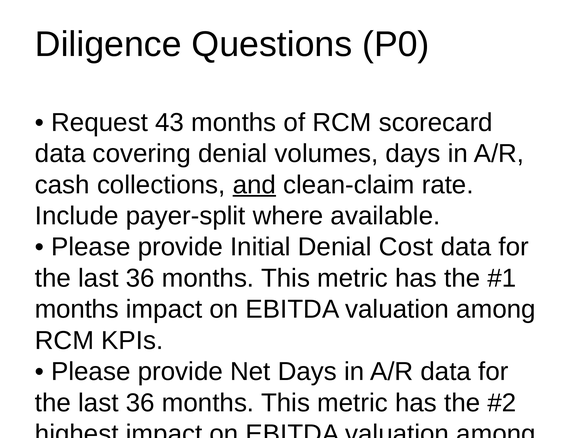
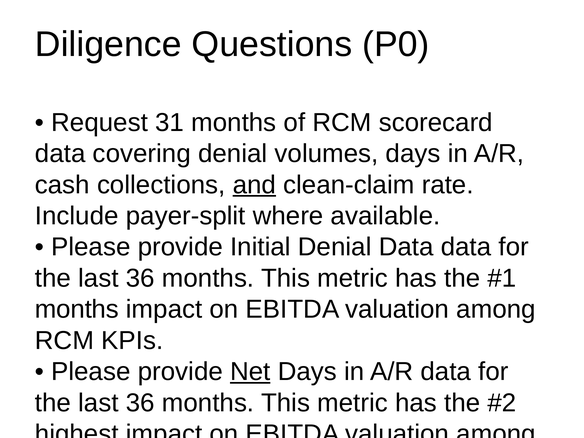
43: 43 -> 31 (170, 122)
Denial Cost: Cost -> Data (406, 247)
Net underline: none -> present (250, 372)
